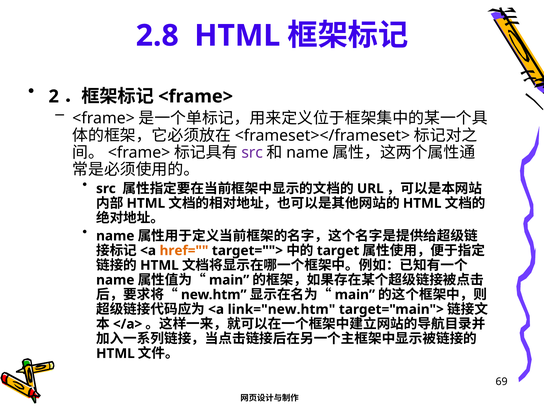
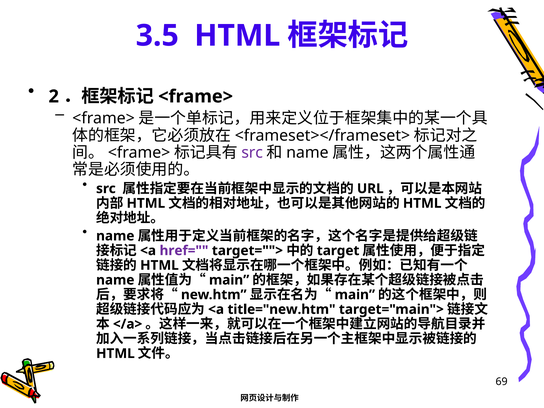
2.8: 2.8 -> 3.5 (157, 36)
href= colour: orange -> purple (184, 251)
link="new.htm: link="new.htm -> title="new.htm (282, 309)
